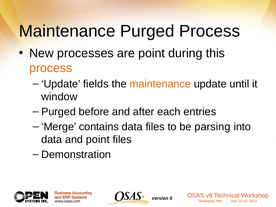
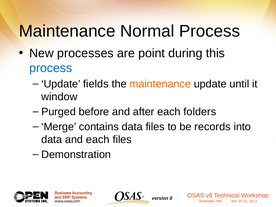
Maintenance Purged: Purged -> Normal (147, 31)
process colour: orange -> blue (51, 68)
entries: entries -> folders (200, 112)
parsing: parsing -> records (212, 127)
and point: point -> each (98, 140)
